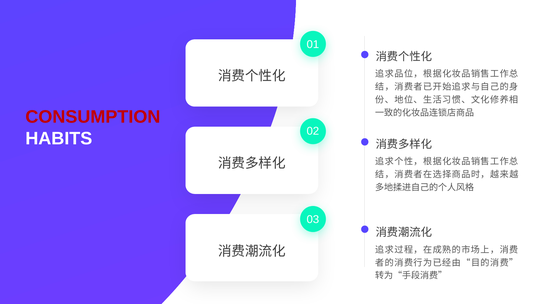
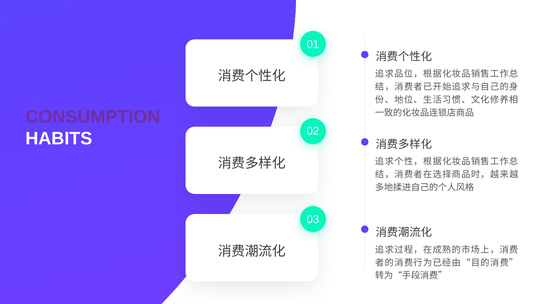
CONSUMPTION colour: red -> purple (93, 117)
